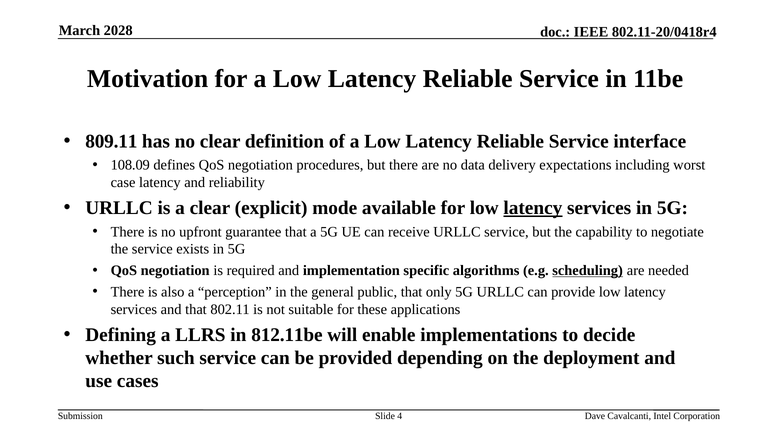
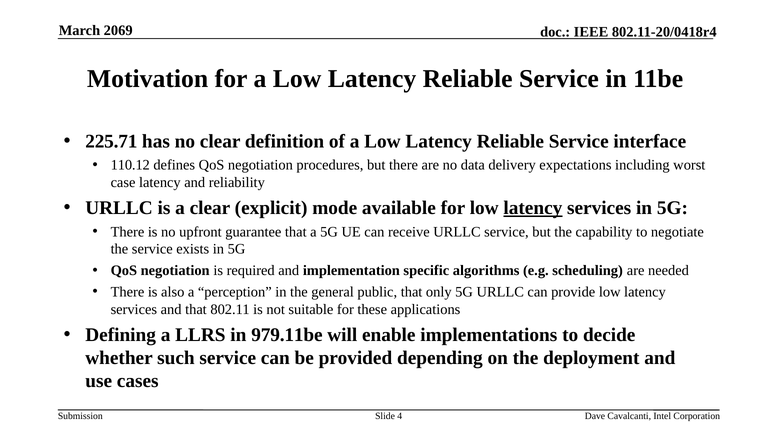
2028: 2028 -> 2069 (118, 31)
809.11: 809.11 -> 225.71 (111, 141)
108.09: 108.09 -> 110.12 (130, 165)
scheduling underline: present -> none (588, 270)
812.11be: 812.11be -> 979.11be (287, 334)
